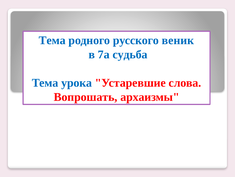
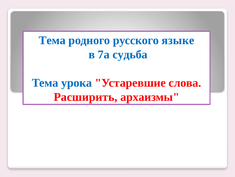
веник: веник -> языке (178, 40)
Вопрошать: Вопрошать -> Расширить (86, 97)
